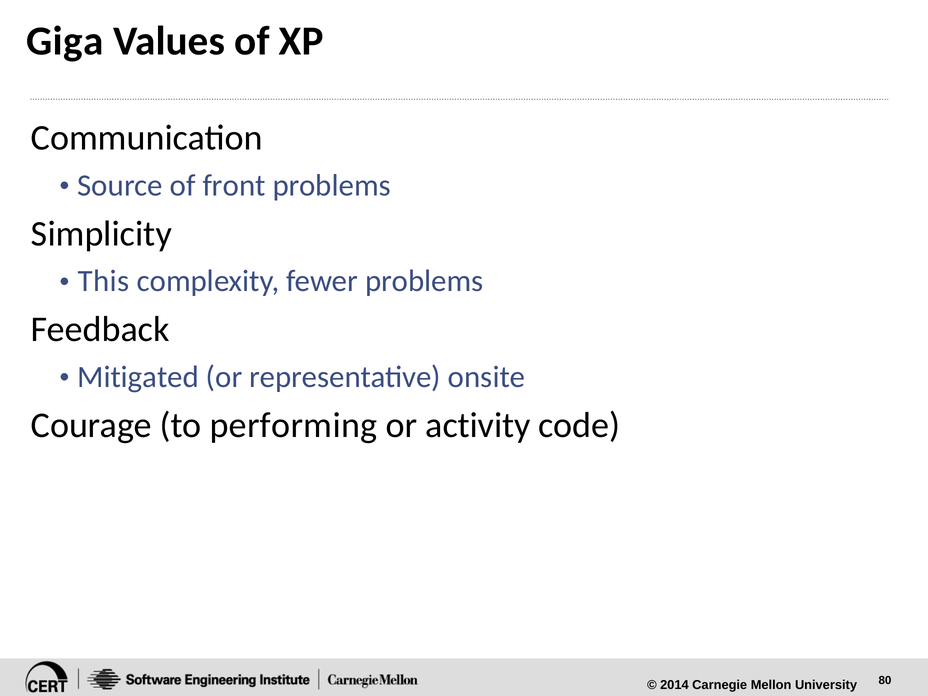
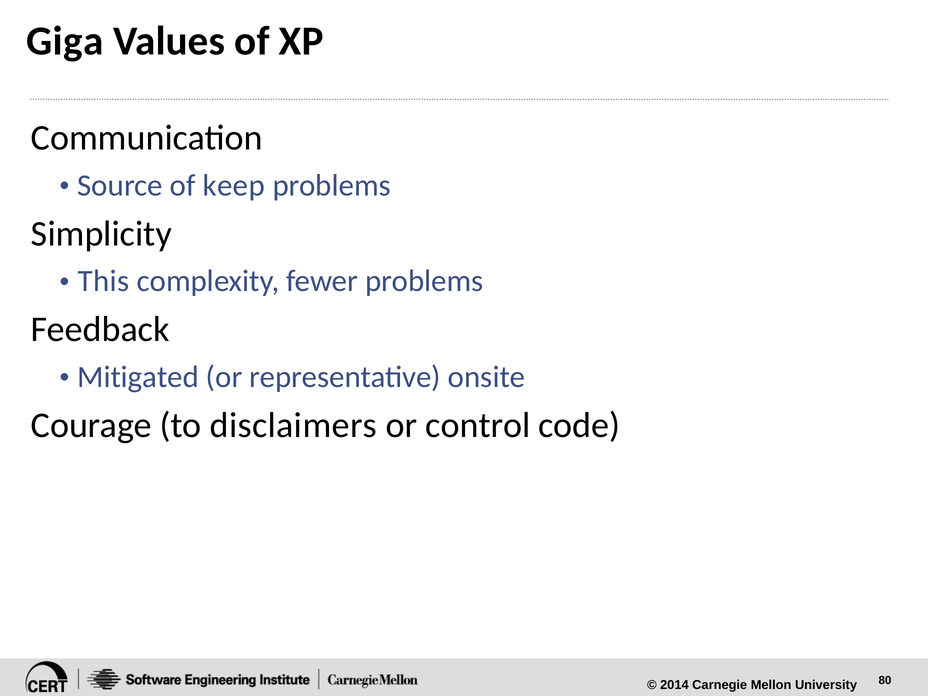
front: front -> keep (234, 185)
performing: performing -> disclaimers (293, 425)
activity: activity -> control (478, 425)
